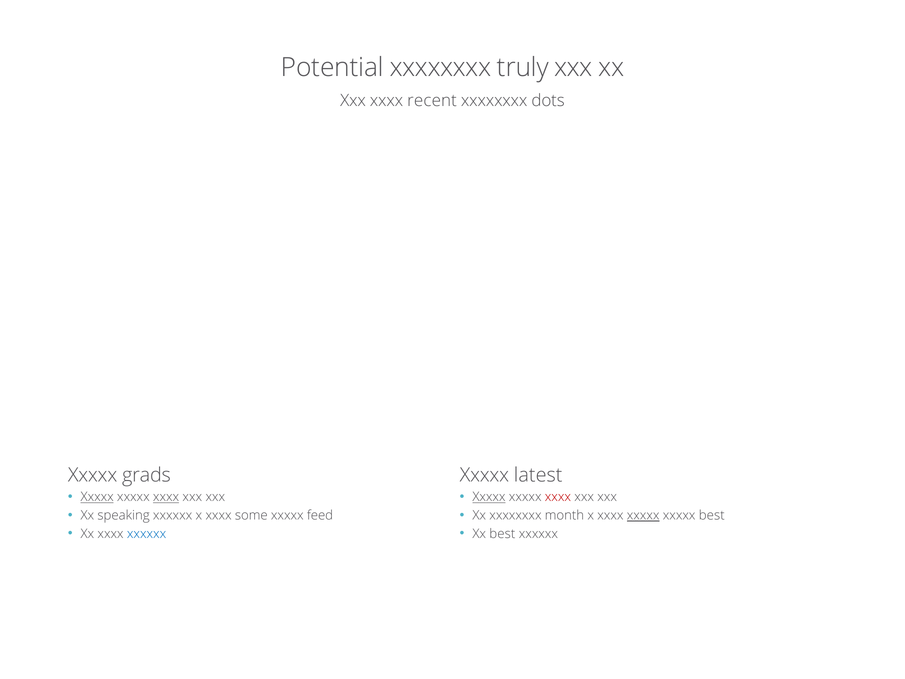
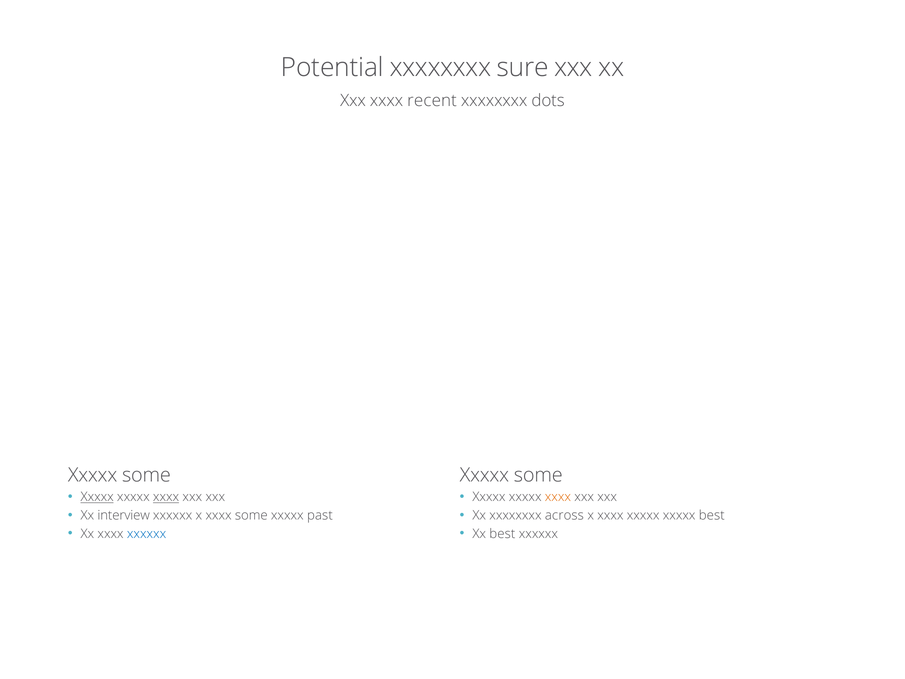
truly: truly -> sure (523, 68)
grads: grads -> some (146, 475)
latest: latest -> some (538, 475)
Xxxxx underline: present -> none (489, 497)
xxxx colour: red -> orange (558, 497)
speaking: speaking -> interview (124, 515)
feed: feed -> past (320, 515)
month: month -> across (564, 515)
xxxxx underline: present -> none (643, 515)
